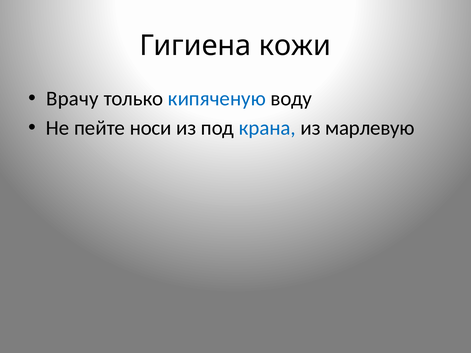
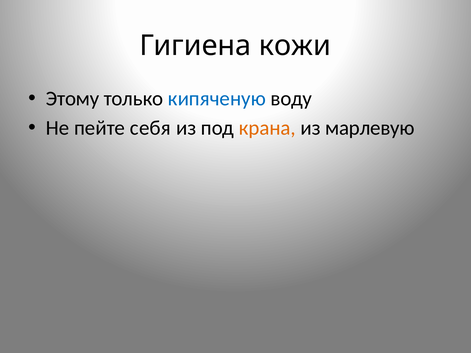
Врачу: Врачу -> Этому (73, 99)
носи: носи -> себя (150, 128)
крана colour: blue -> orange (267, 128)
